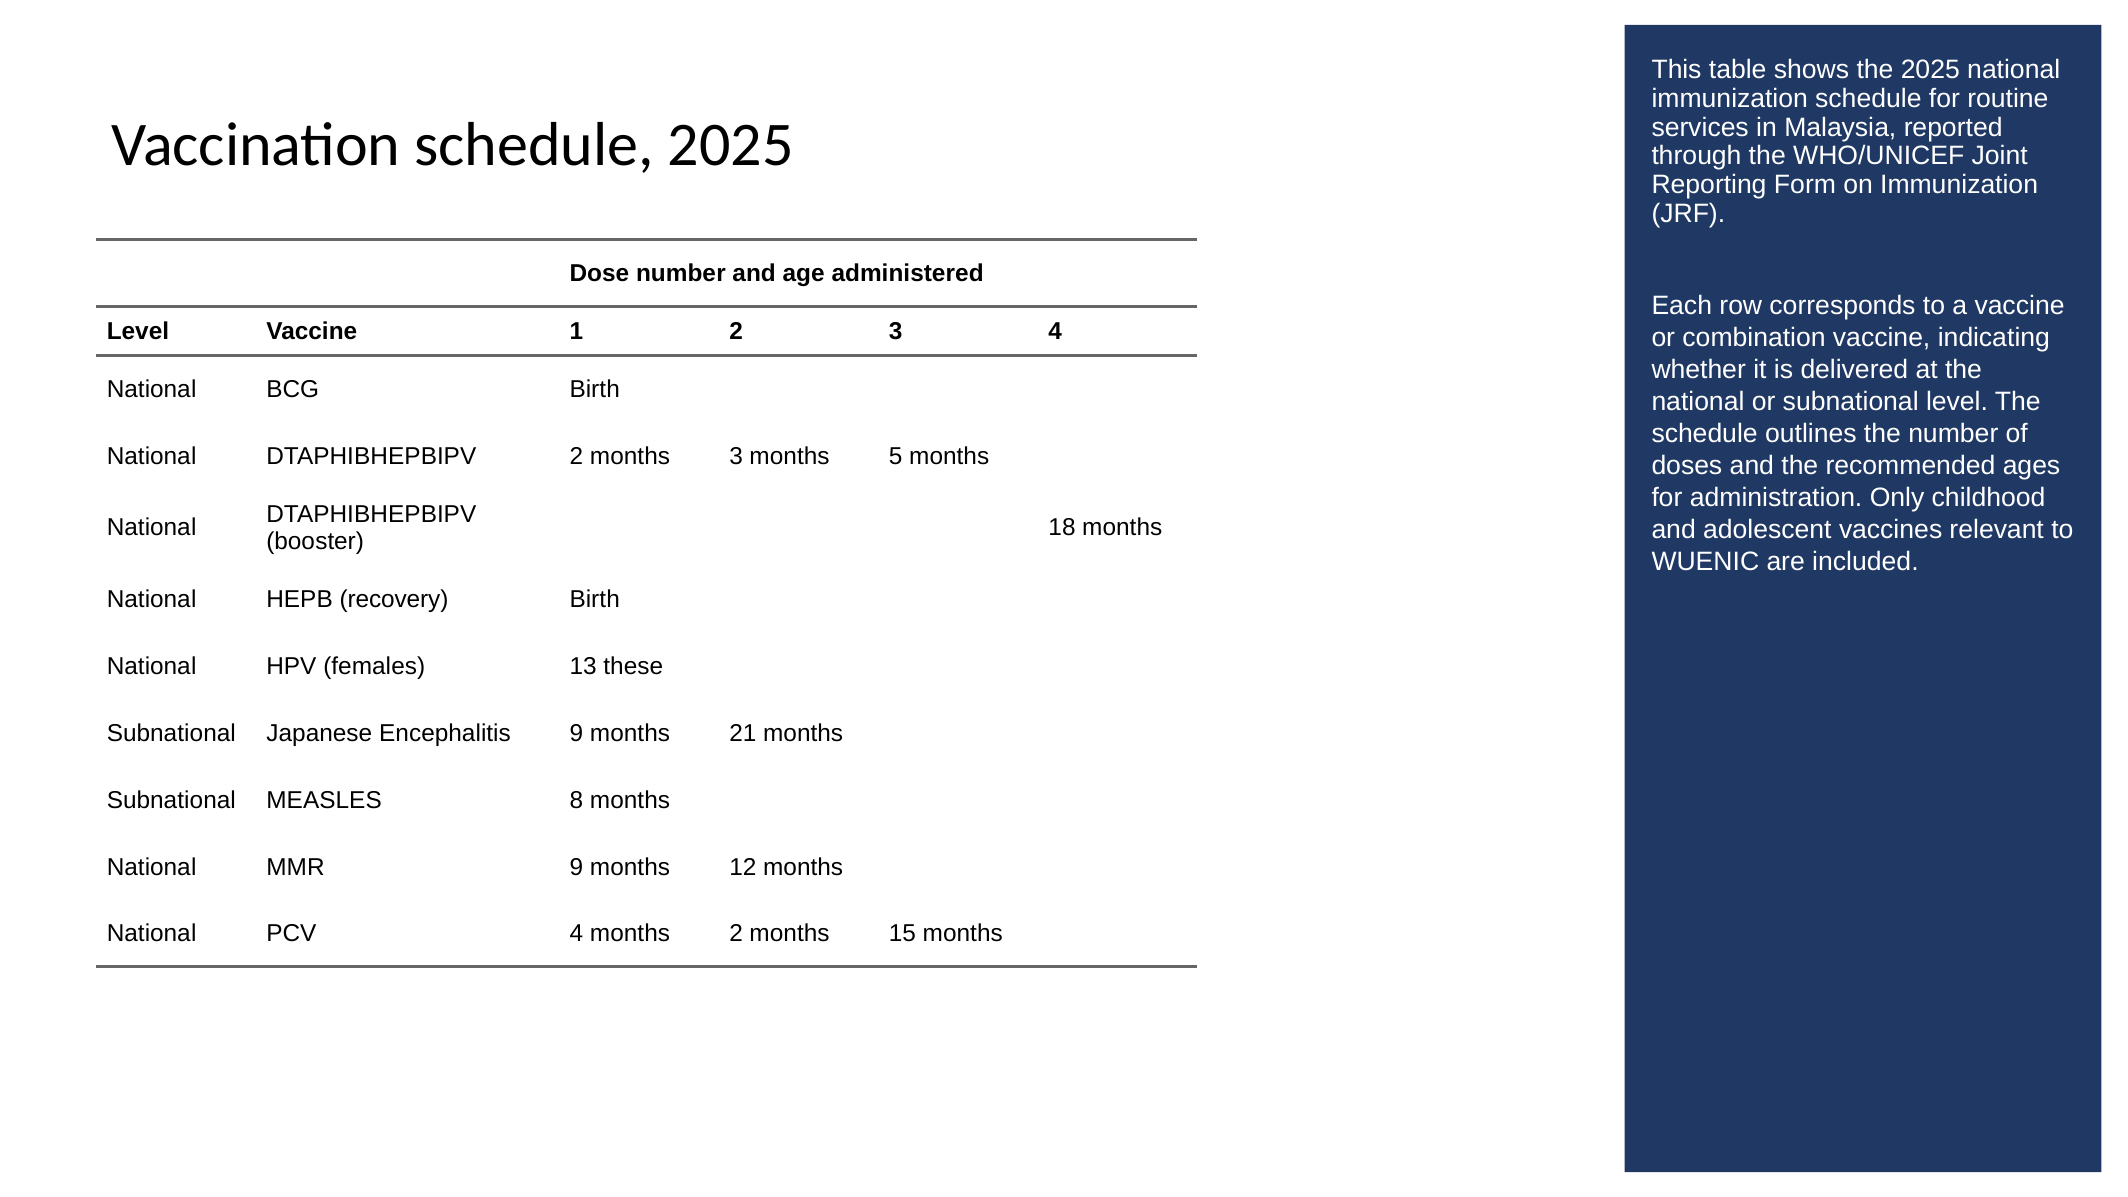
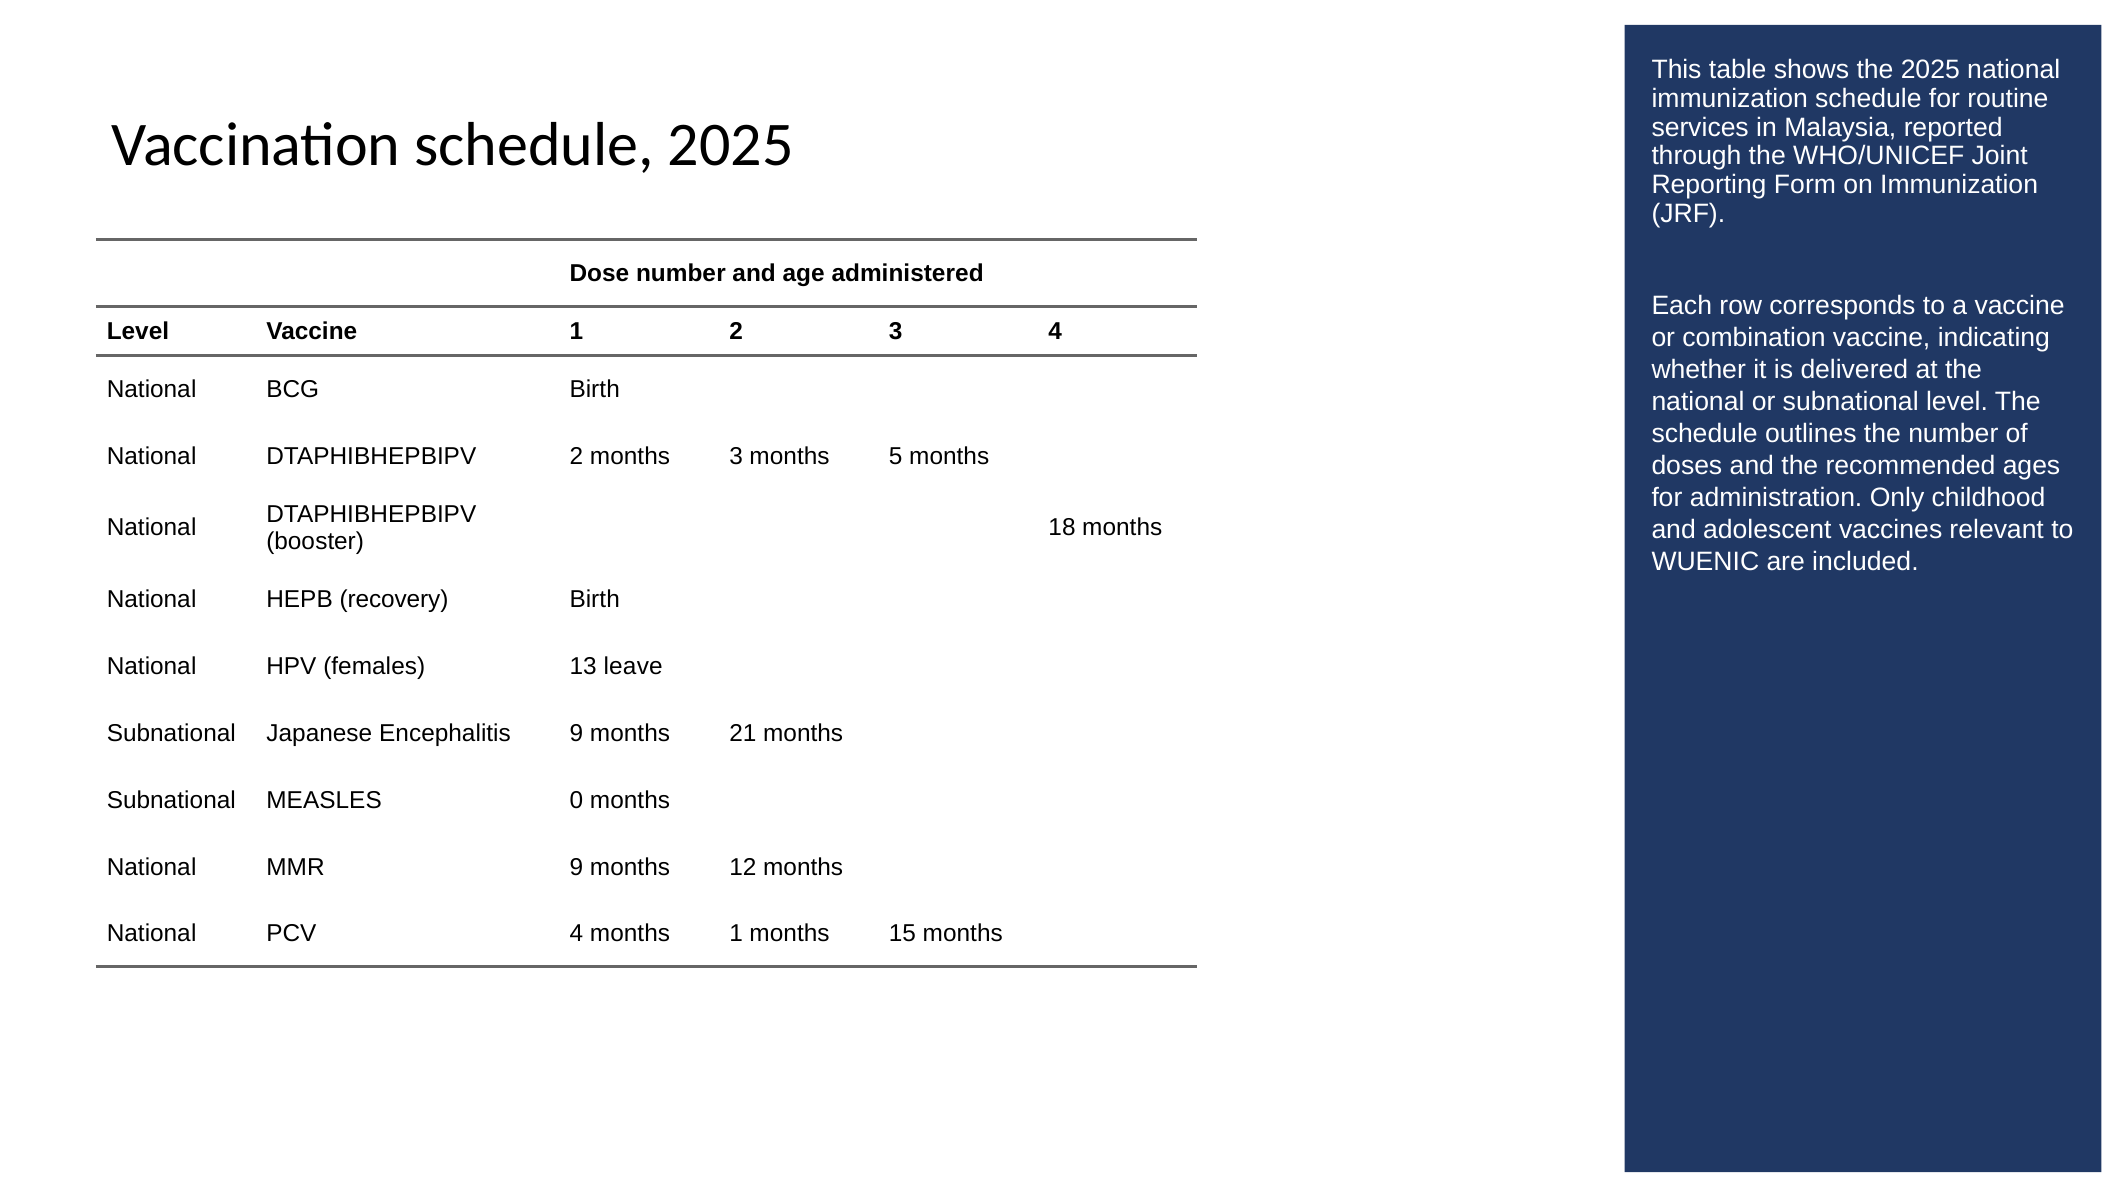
these: these -> leave (633, 666)
8: 8 -> 0 (576, 800)
months 2: 2 -> 1 (736, 934)
